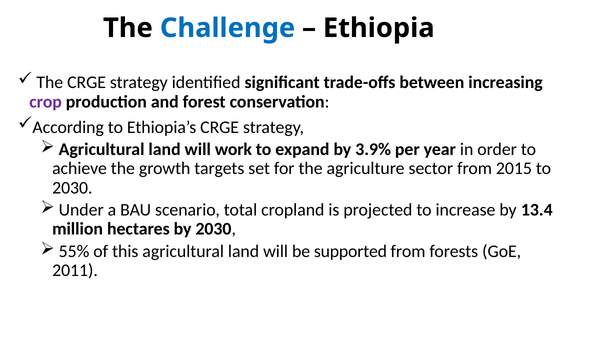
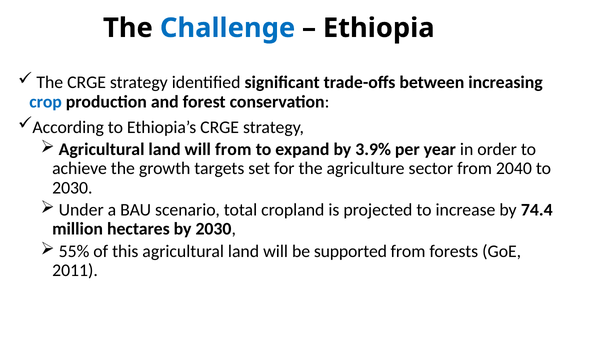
crop colour: purple -> blue (46, 102)
will work: work -> from (233, 150)
2015: 2015 -> 2040 (514, 169)
13.4: 13.4 -> 74.4 (537, 210)
